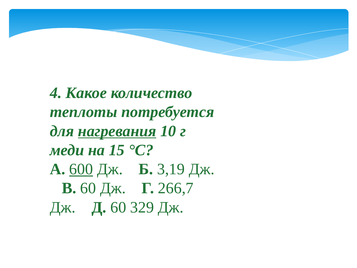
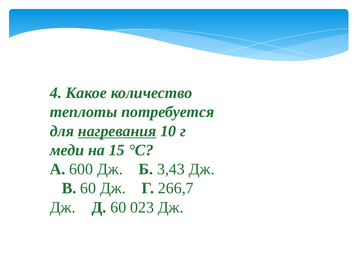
600 underline: present -> none (81, 169)
3,19: 3,19 -> 3,43 (171, 169)
329: 329 -> 023 (142, 207)
